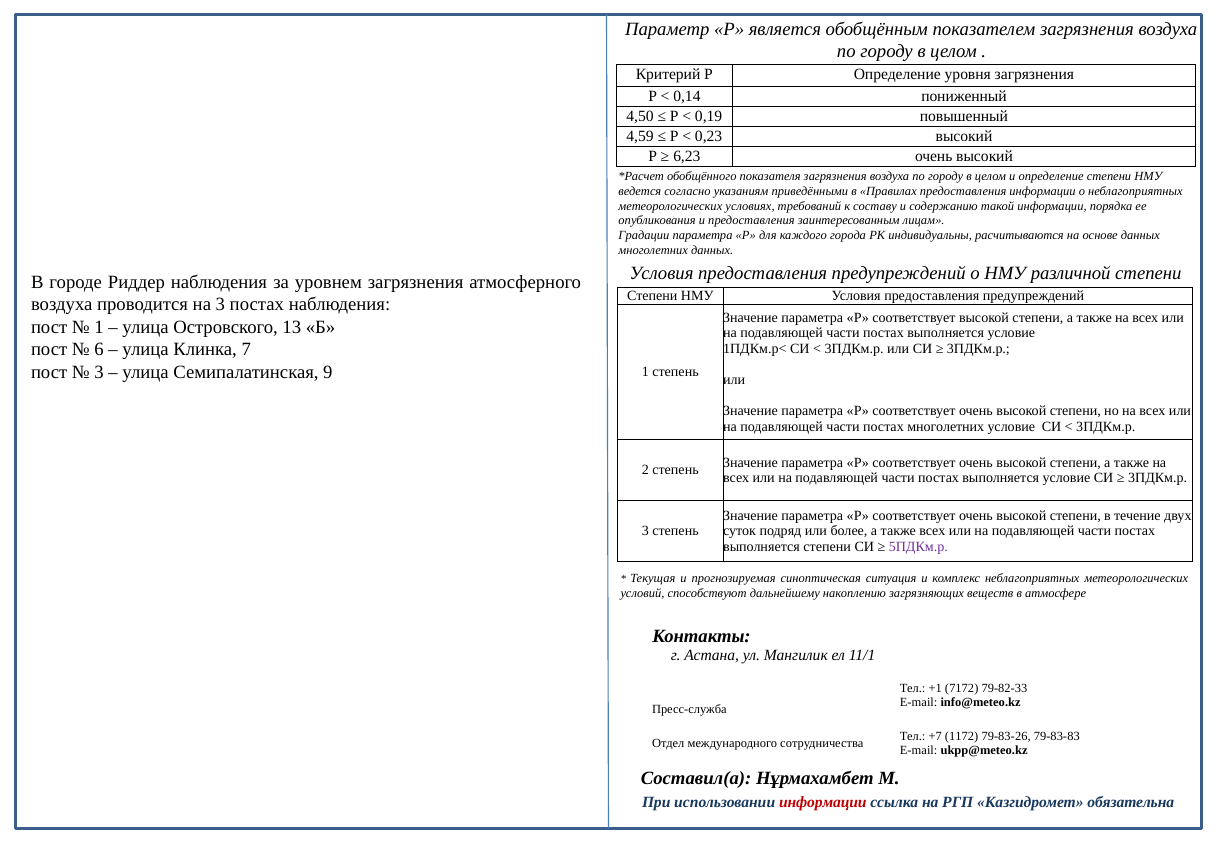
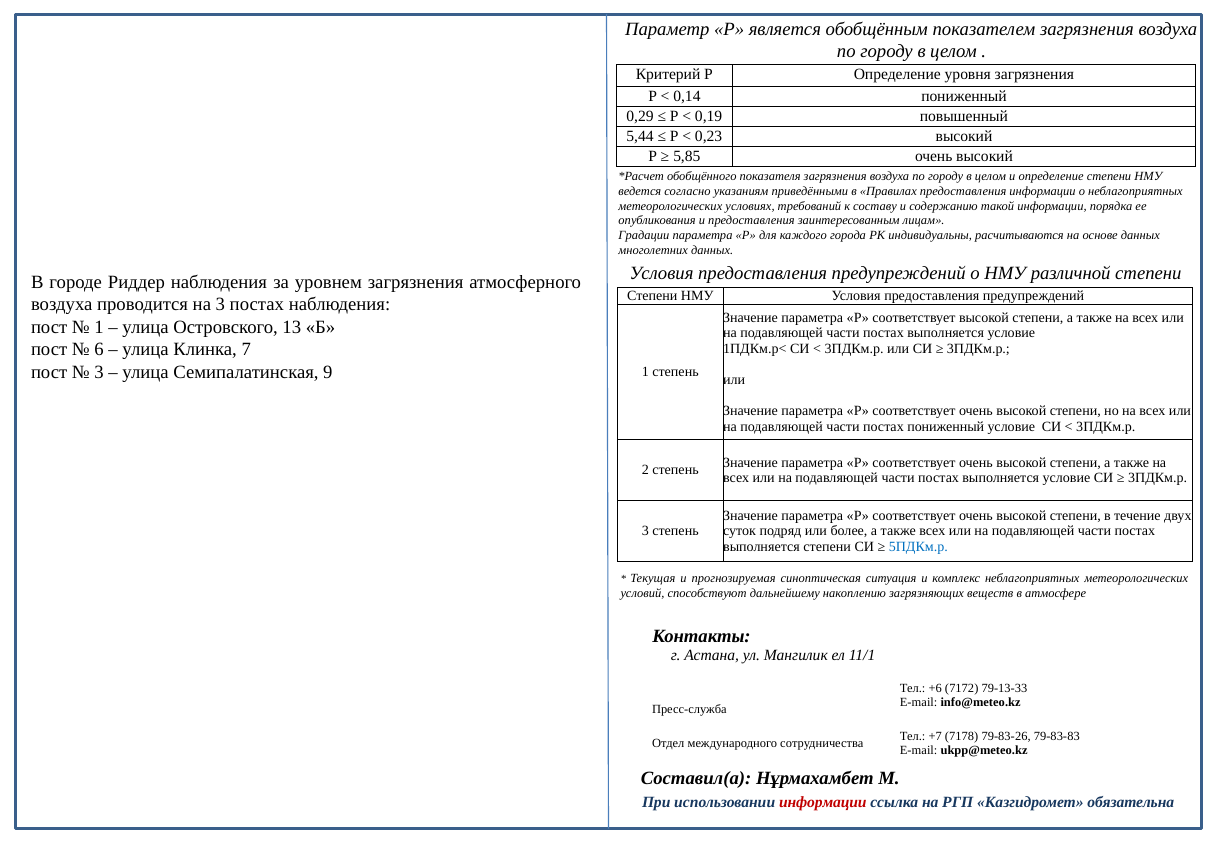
4,50: 4,50 -> 0,29 (640, 116)
4,59: 4,59 -> 5,44 (640, 136)
6,23: 6,23 -> 5,85 (687, 156)
постах многолетних: многолетних -> пониженный (946, 426)
5ПДКм.р colour: purple -> blue (918, 546)
+1: +1 -> +6 (935, 688)
79-82-33: 79-82-33 -> 79-13-33 (1004, 688)
1172: 1172 -> 7178 (962, 736)
